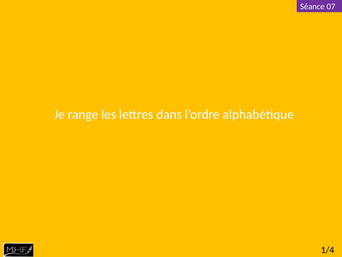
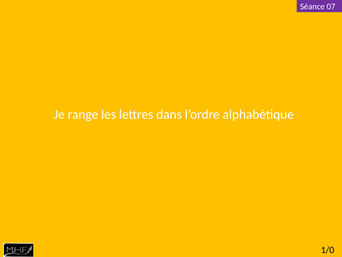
1/4: 1/4 -> 1/0 (328, 250)
